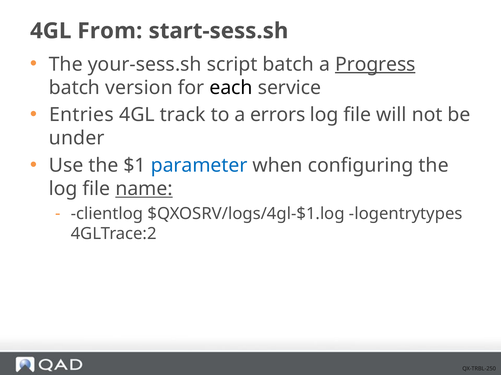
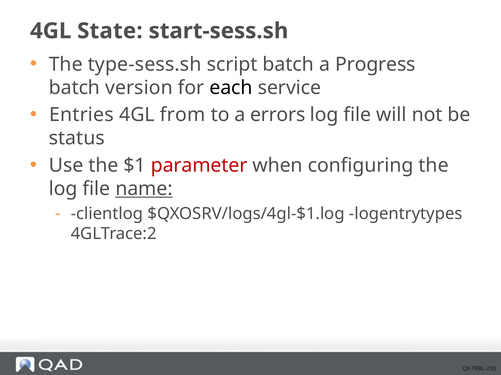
From: From -> State (110, 31)
your-sess.sh: your-sess.sh -> type-sess.sh (145, 64)
Progress underline: present -> none (375, 64)
track: track -> from (183, 115)
under: under -> status (77, 139)
parameter colour: blue -> red (199, 166)
